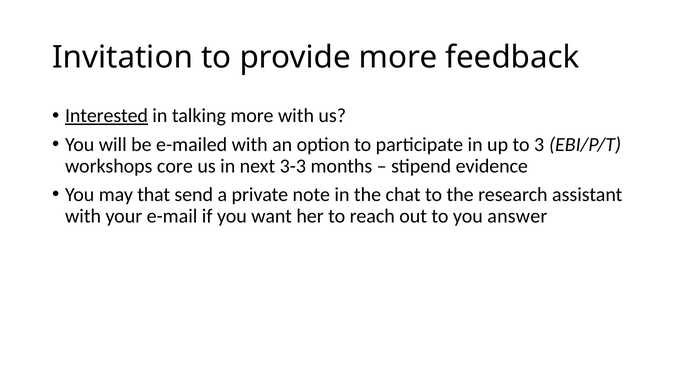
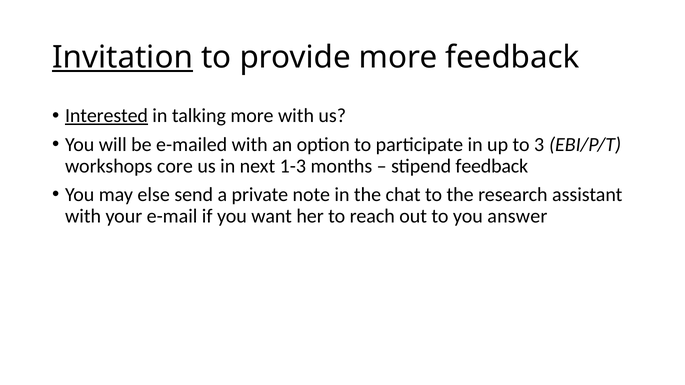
Invitation underline: none -> present (123, 58)
3-3: 3-3 -> 1-3 (293, 166)
stipend evidence: evidence -> feedback (492, 166)
that: that -> else (154, 195)
